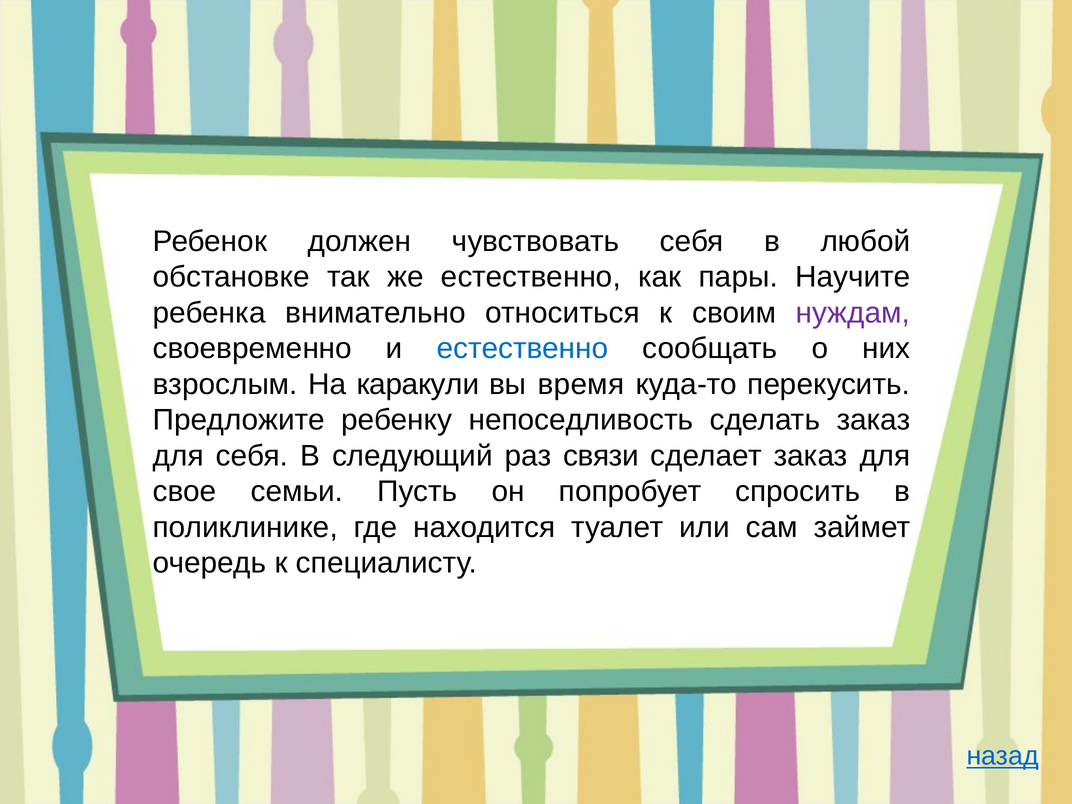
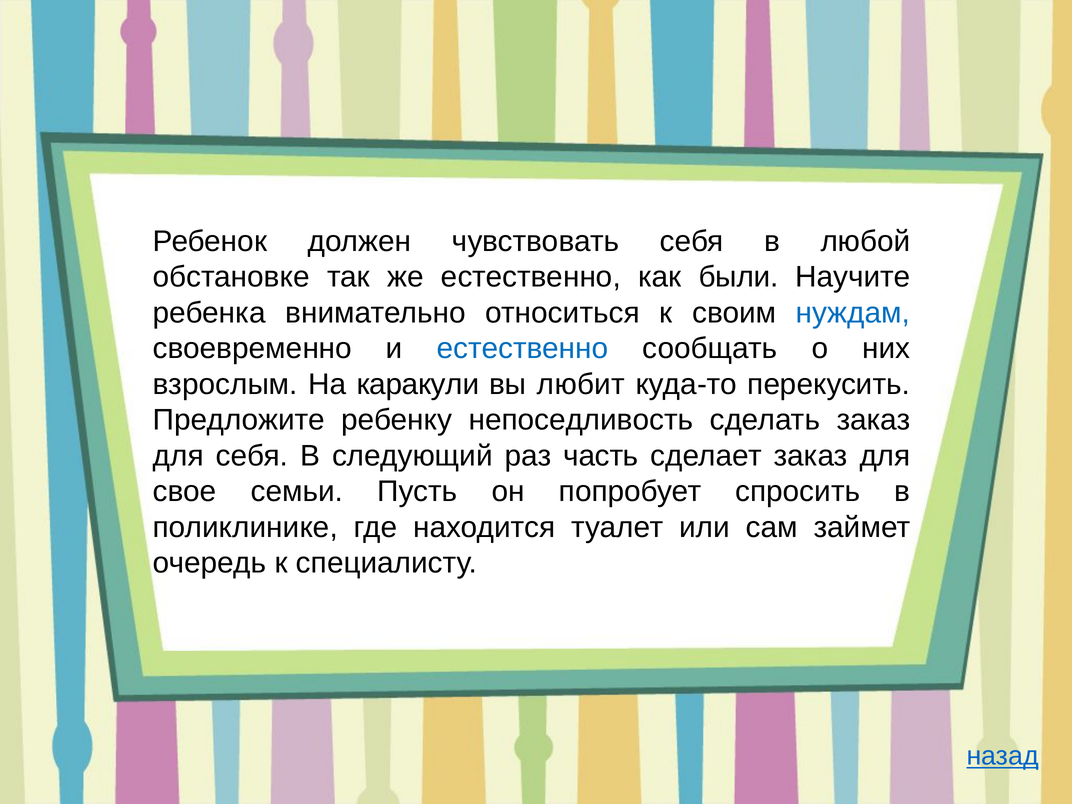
пары: пары -> были (739, 277)
нуждам colour: purple -> blue (853, 313)
время: время -> любит (581, 384)
связи: связи -> часть (601, 456)
